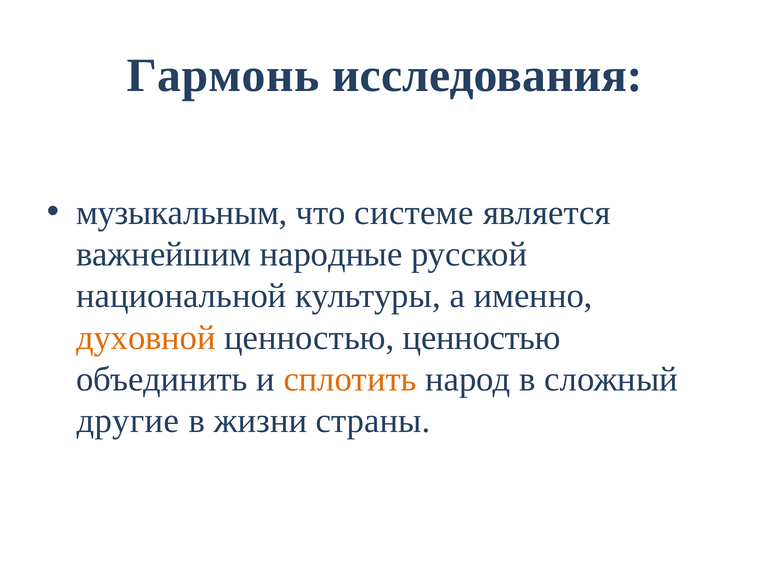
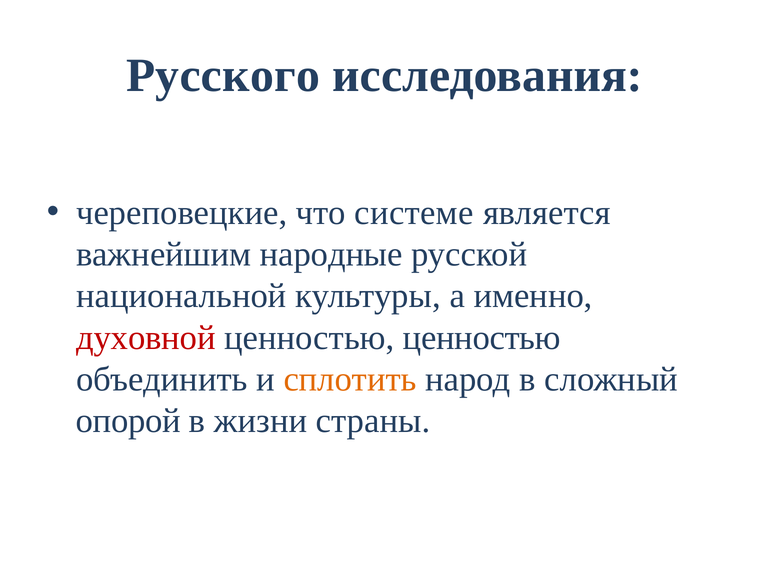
Гармонь: Гармонь -> Русского (223, 76)
музыкальным: музыкальным -> череповецкие (182, 212)
духовной colour: orange -> red (146, 337)
другие: другие -> опорой (128, 421)
